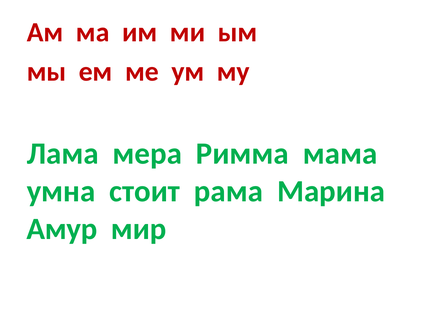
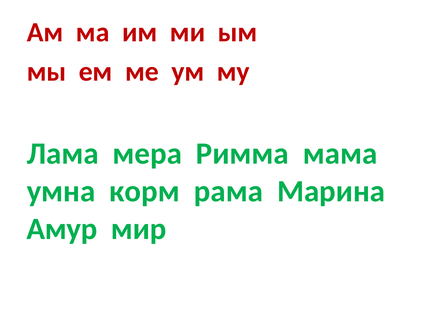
стоит: стоит -> корм (145, 191)
